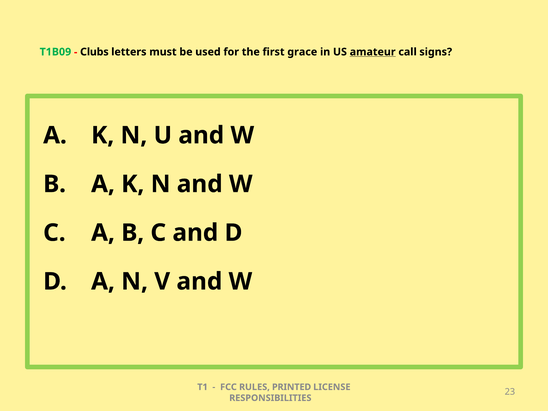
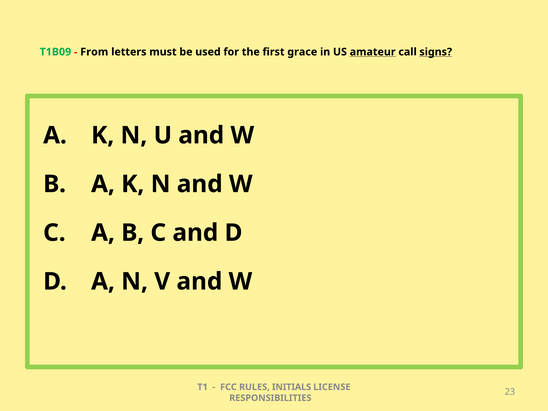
Clubs: Clubs -> From (94, 52)
signs underline: none -> present (436, 52)
PRINTED: PRINTED -> INITIALS (292, 387)
